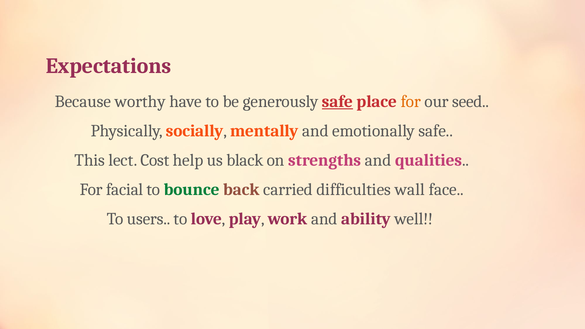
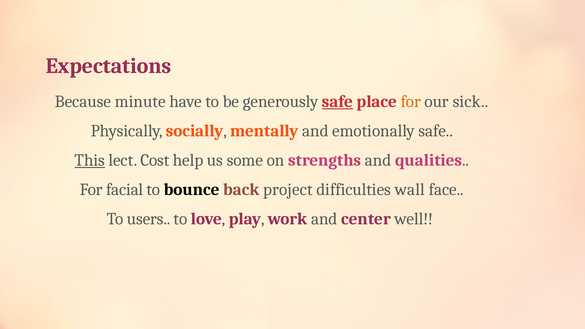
worthy: worthy -> minute (140, 102)
seed: seed -> sick (470, 102)
This underline: none -> present (90, 160)
black: black -> some (245, 160)
bounce colour: green -> black (192, 190)
carried: carried -> project (288, 190)
ability: ability -> center (366, 219)
